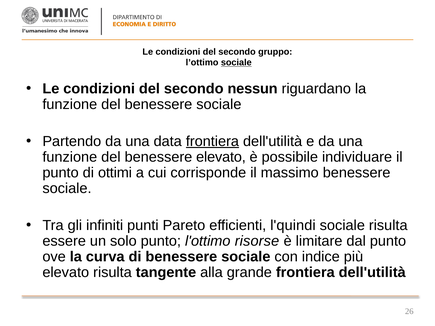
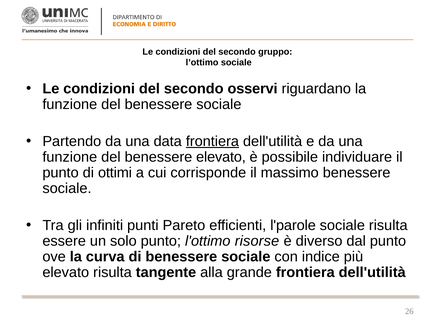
sociale underline: present -> none (236, 63)
nessun: nessun -> osservi (253, 89)
l'quindi: l'quindi -> l'parole (293, 226)
limitare: limitare -> diverso (319, 241)
